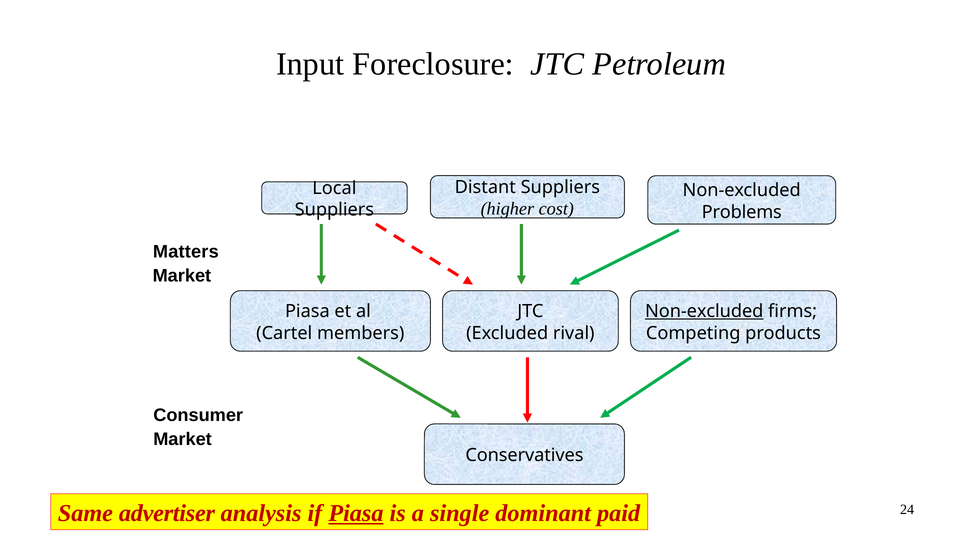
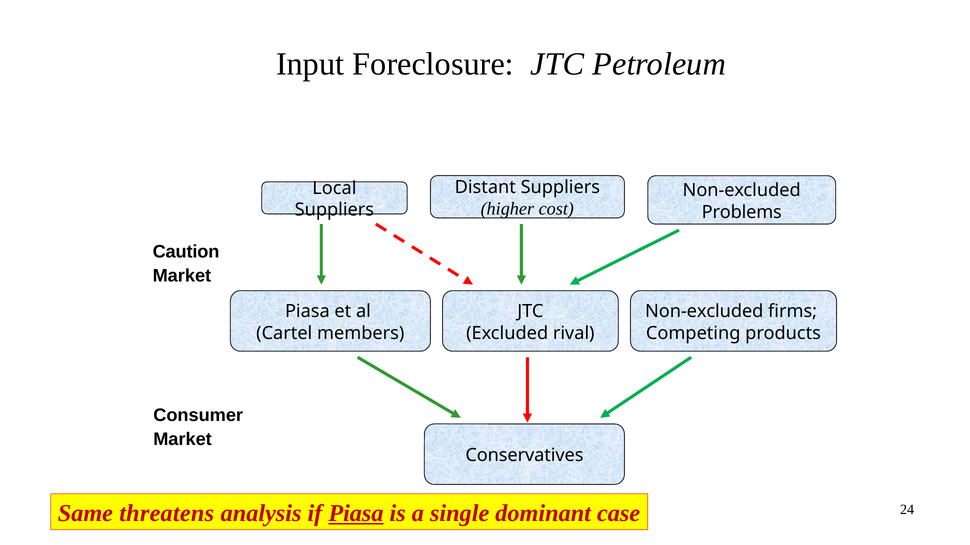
Matters: Matters -> Caution (186, 252)
Non-excluded underline: present -> none (704, 312)
advertiser: advertiser -> threatens (167, 514)
paid: paid -> case (619, 514)
